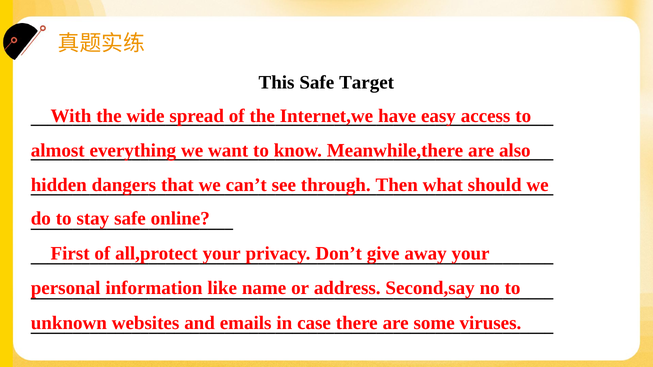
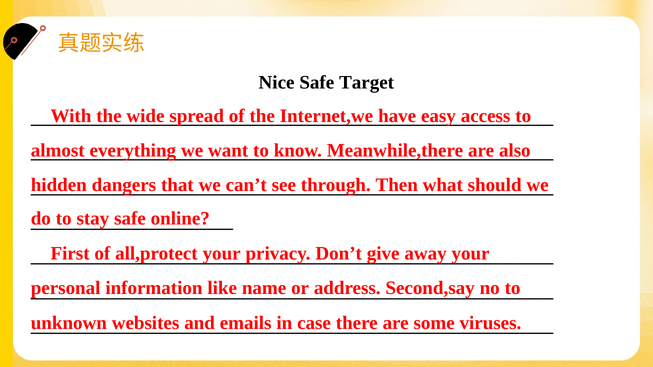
This: This -> Nice (277, 82)
